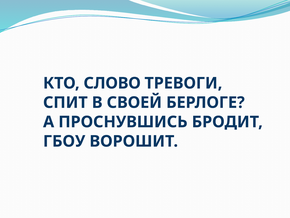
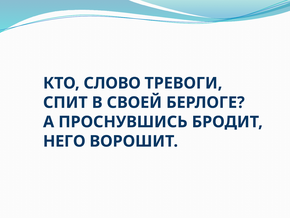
ГБОУ: ГБОУ -> НЕГО (64, 141)
